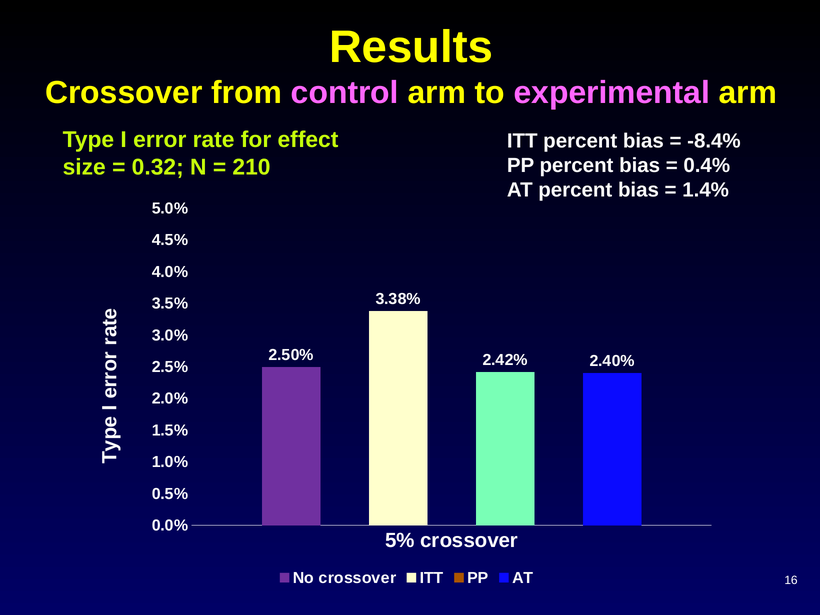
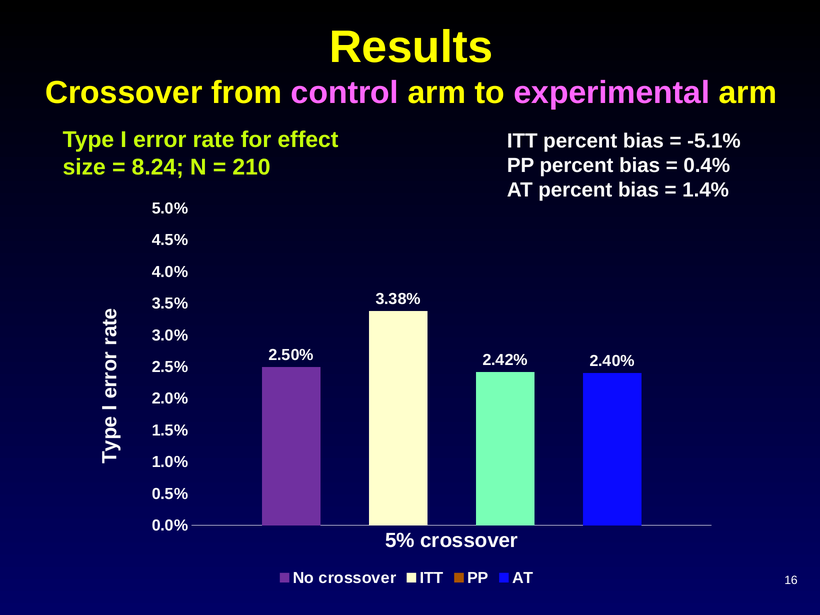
-8.4%: -8.4% -> -5.1% (714, 141)
0.32: 0.32 -> 8.24 (158, 167)
